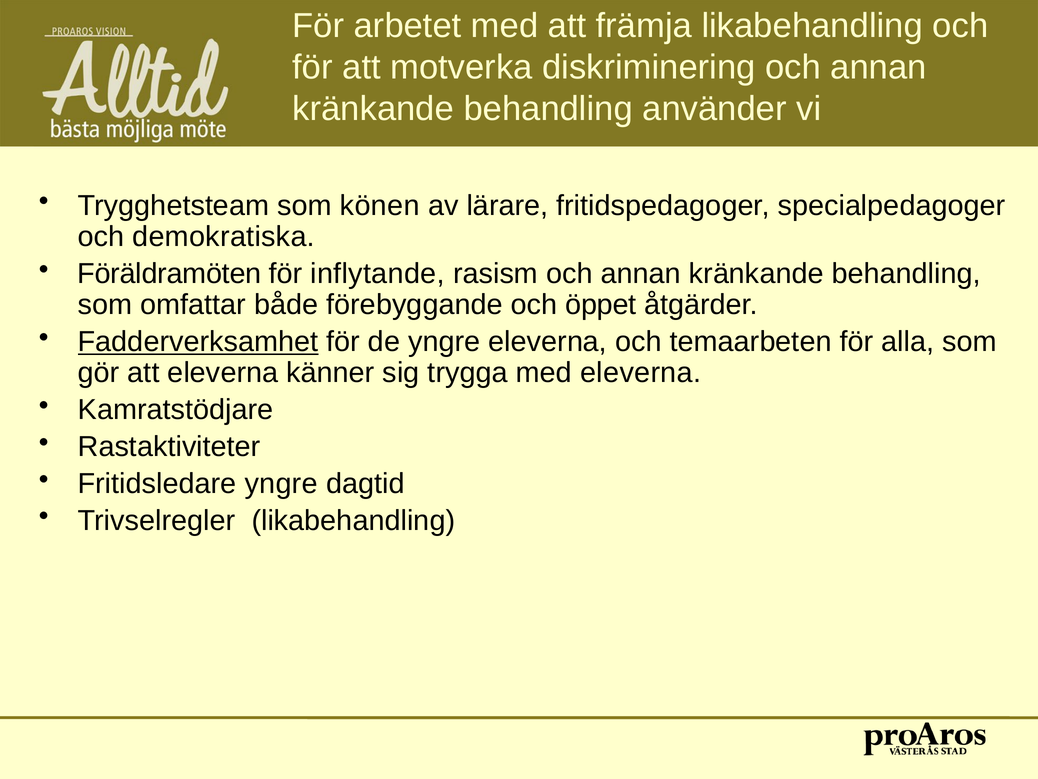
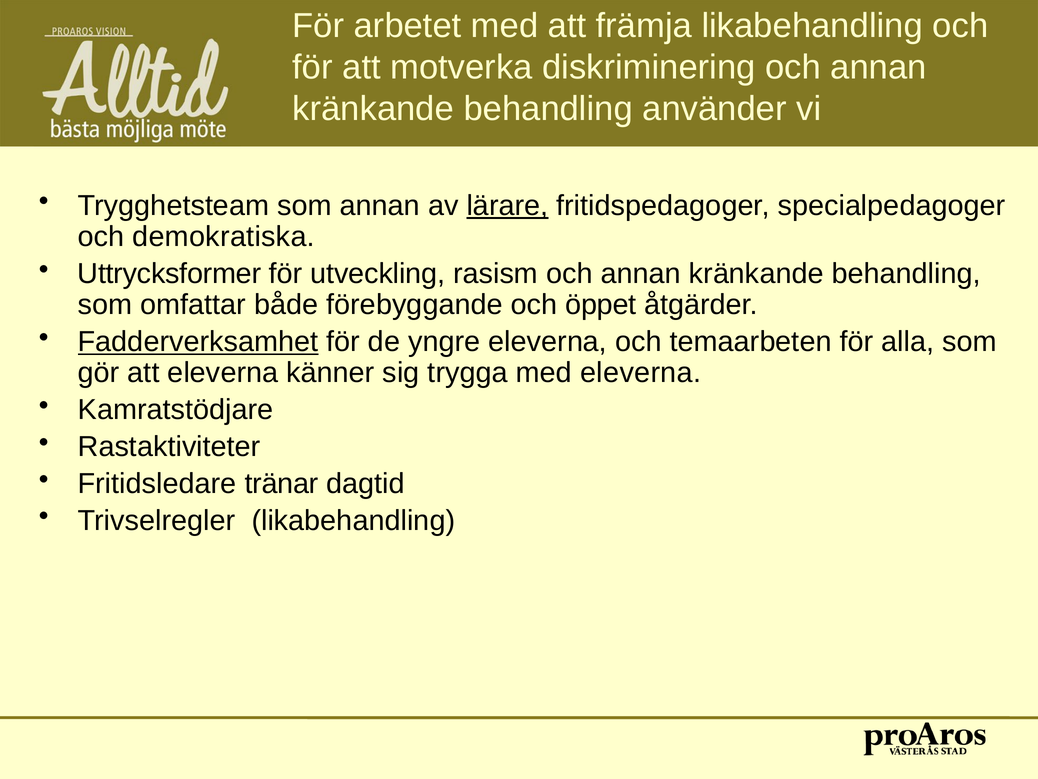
som könen: könen -> annan (380, 205)
lärare underline: none -> present (507, 205)
Föräldramöten: Föräldramöten -> Uttrycksformer (169, 274)
inflytande: inflytande -> utveckling (378, 274)
Fritidsledare yngre: yngre -> tränar (282, 483)
